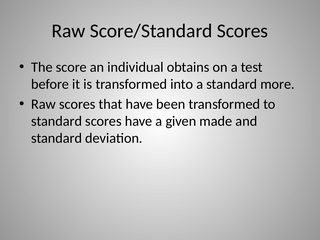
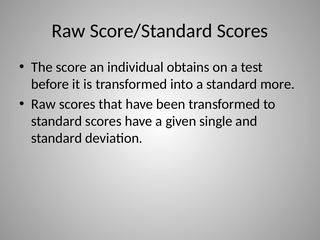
made: made -> single (216, 121)
